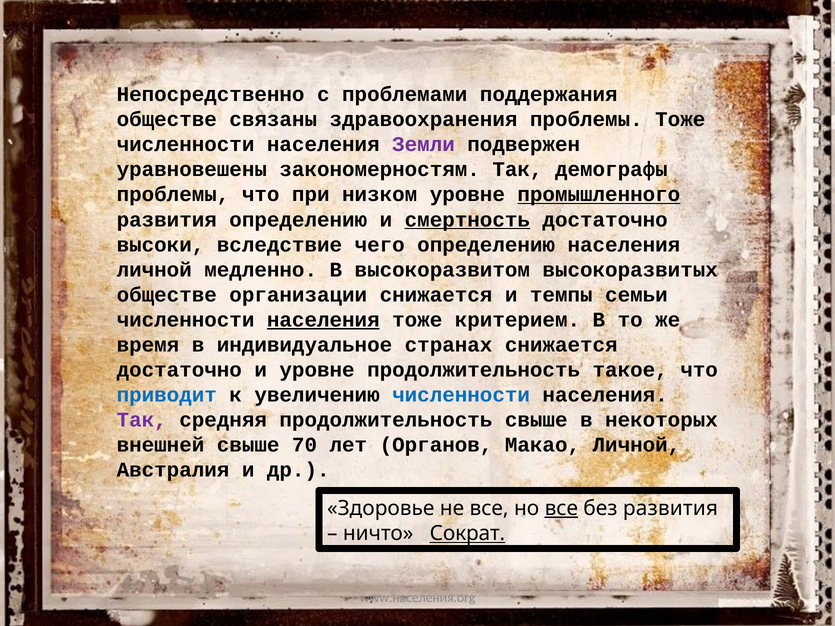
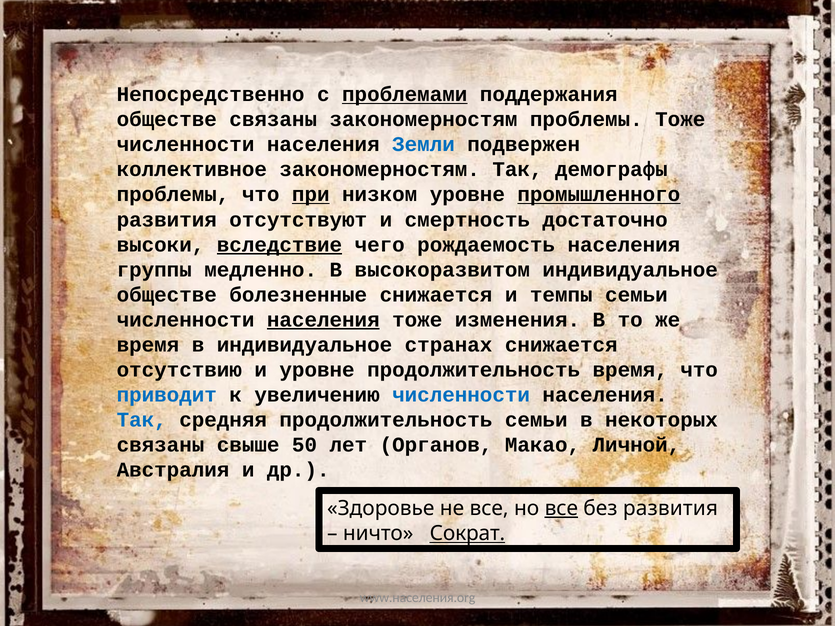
проблемами underline: none -> present (405, 94)
связаны здравоохранения: здравоохранения -> закономерностям (423, 120)
Земли colour: purple -> blue (423, 145)
уравновешены: уравновешены -> коллективное (192, 170)
при underline: none -> present (311, 195)
развития определению: определению -> отсутствуют (298, 220)
смертность underline: present -> none (467, 220)
вследствие underline: none -> present (279, 245)
чего определению: определению -> рождаемость (486, 245)
личной: личной -> группы (154, 270)
высокоразвитом высокоразвитых: высокоразвитых -> индивидуальное (630, 270)
организации: организации -> болезненные (298, 295)
критерием: критерием -> изменения (517, 320)
достаточно: достаточно -> отсутствию (179, 370)
продолжительность такое: такое -> время (630, 370)
Так colour: purple -> blue (142, 420)
продолжительность свыше: свыше -> семьи (536, 420)
внешней: внешней -> связаны (160, 445)
70: 70 -> 50 (305, 445)
